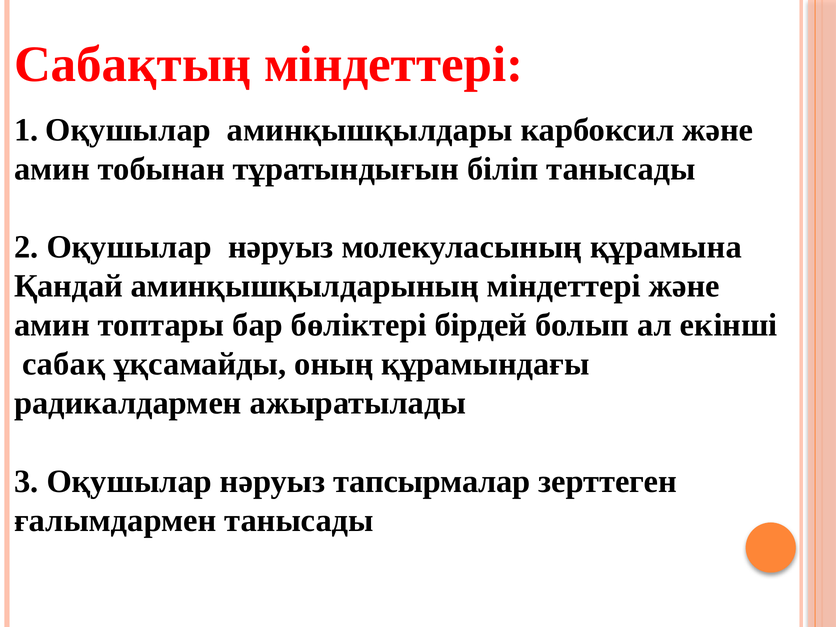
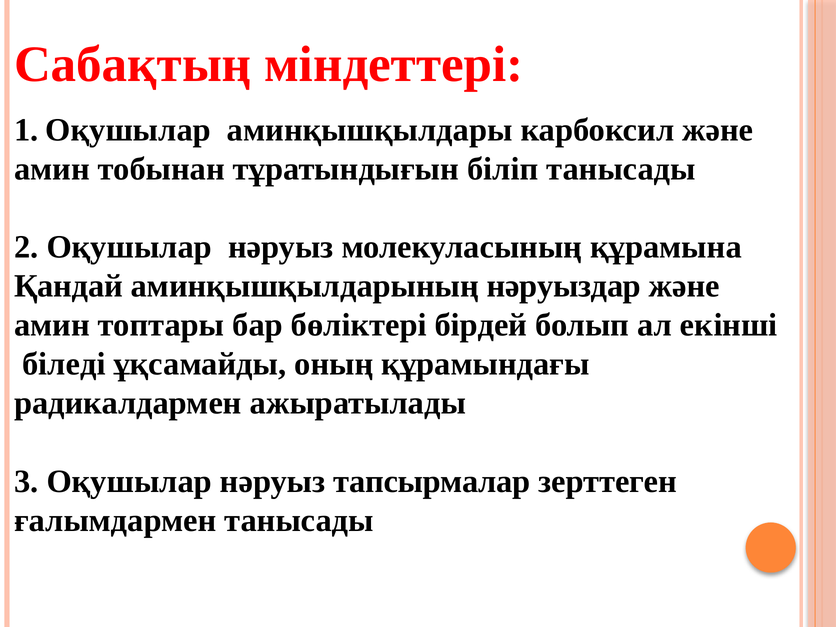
аминқышқылдарының міндеттері: міндеттері -> нәруыздар (564, 286)
сабақ: сабақ -> біледі (64, 364)
